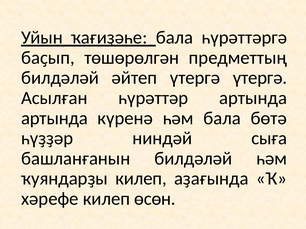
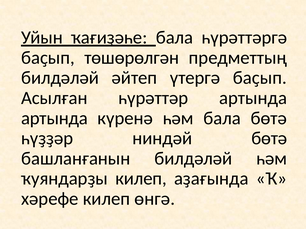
үтергә үтергә: үтергә -> баҫып (260, 78)
ниндәй сыға: сыға -> бөтә (269, 139)
өсөн: өсөн -> өнгә (155, 199)
